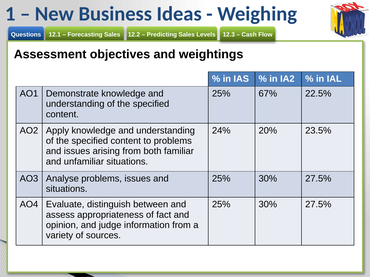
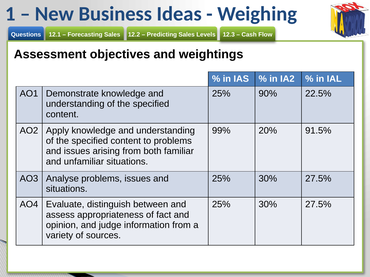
67%: 67% -> 90% (268, 94)
24%: 24% -> 99% (221, 131)
23.5%: 23.5% -> 91.5% (318, 131)
